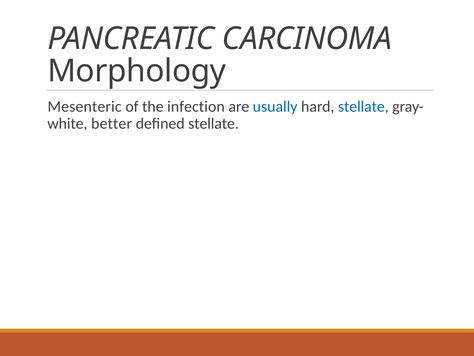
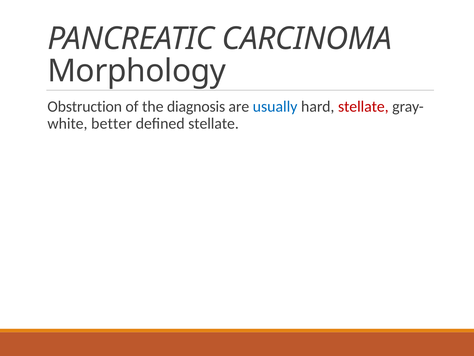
Mesenteric: Mesenteric -> Obstruction (85, 106)
infection: infection -> diagnosis (196, 106)
stellate colour: blue -> red (363, 106)
